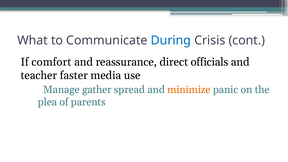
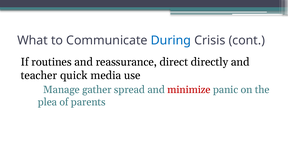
comfort: comfort -> routines (52, 62)
officials: officials -> directly (209, 62)
faster: faster -> quick (74, 76)
minimize colour: orange -> red (189, 90)
